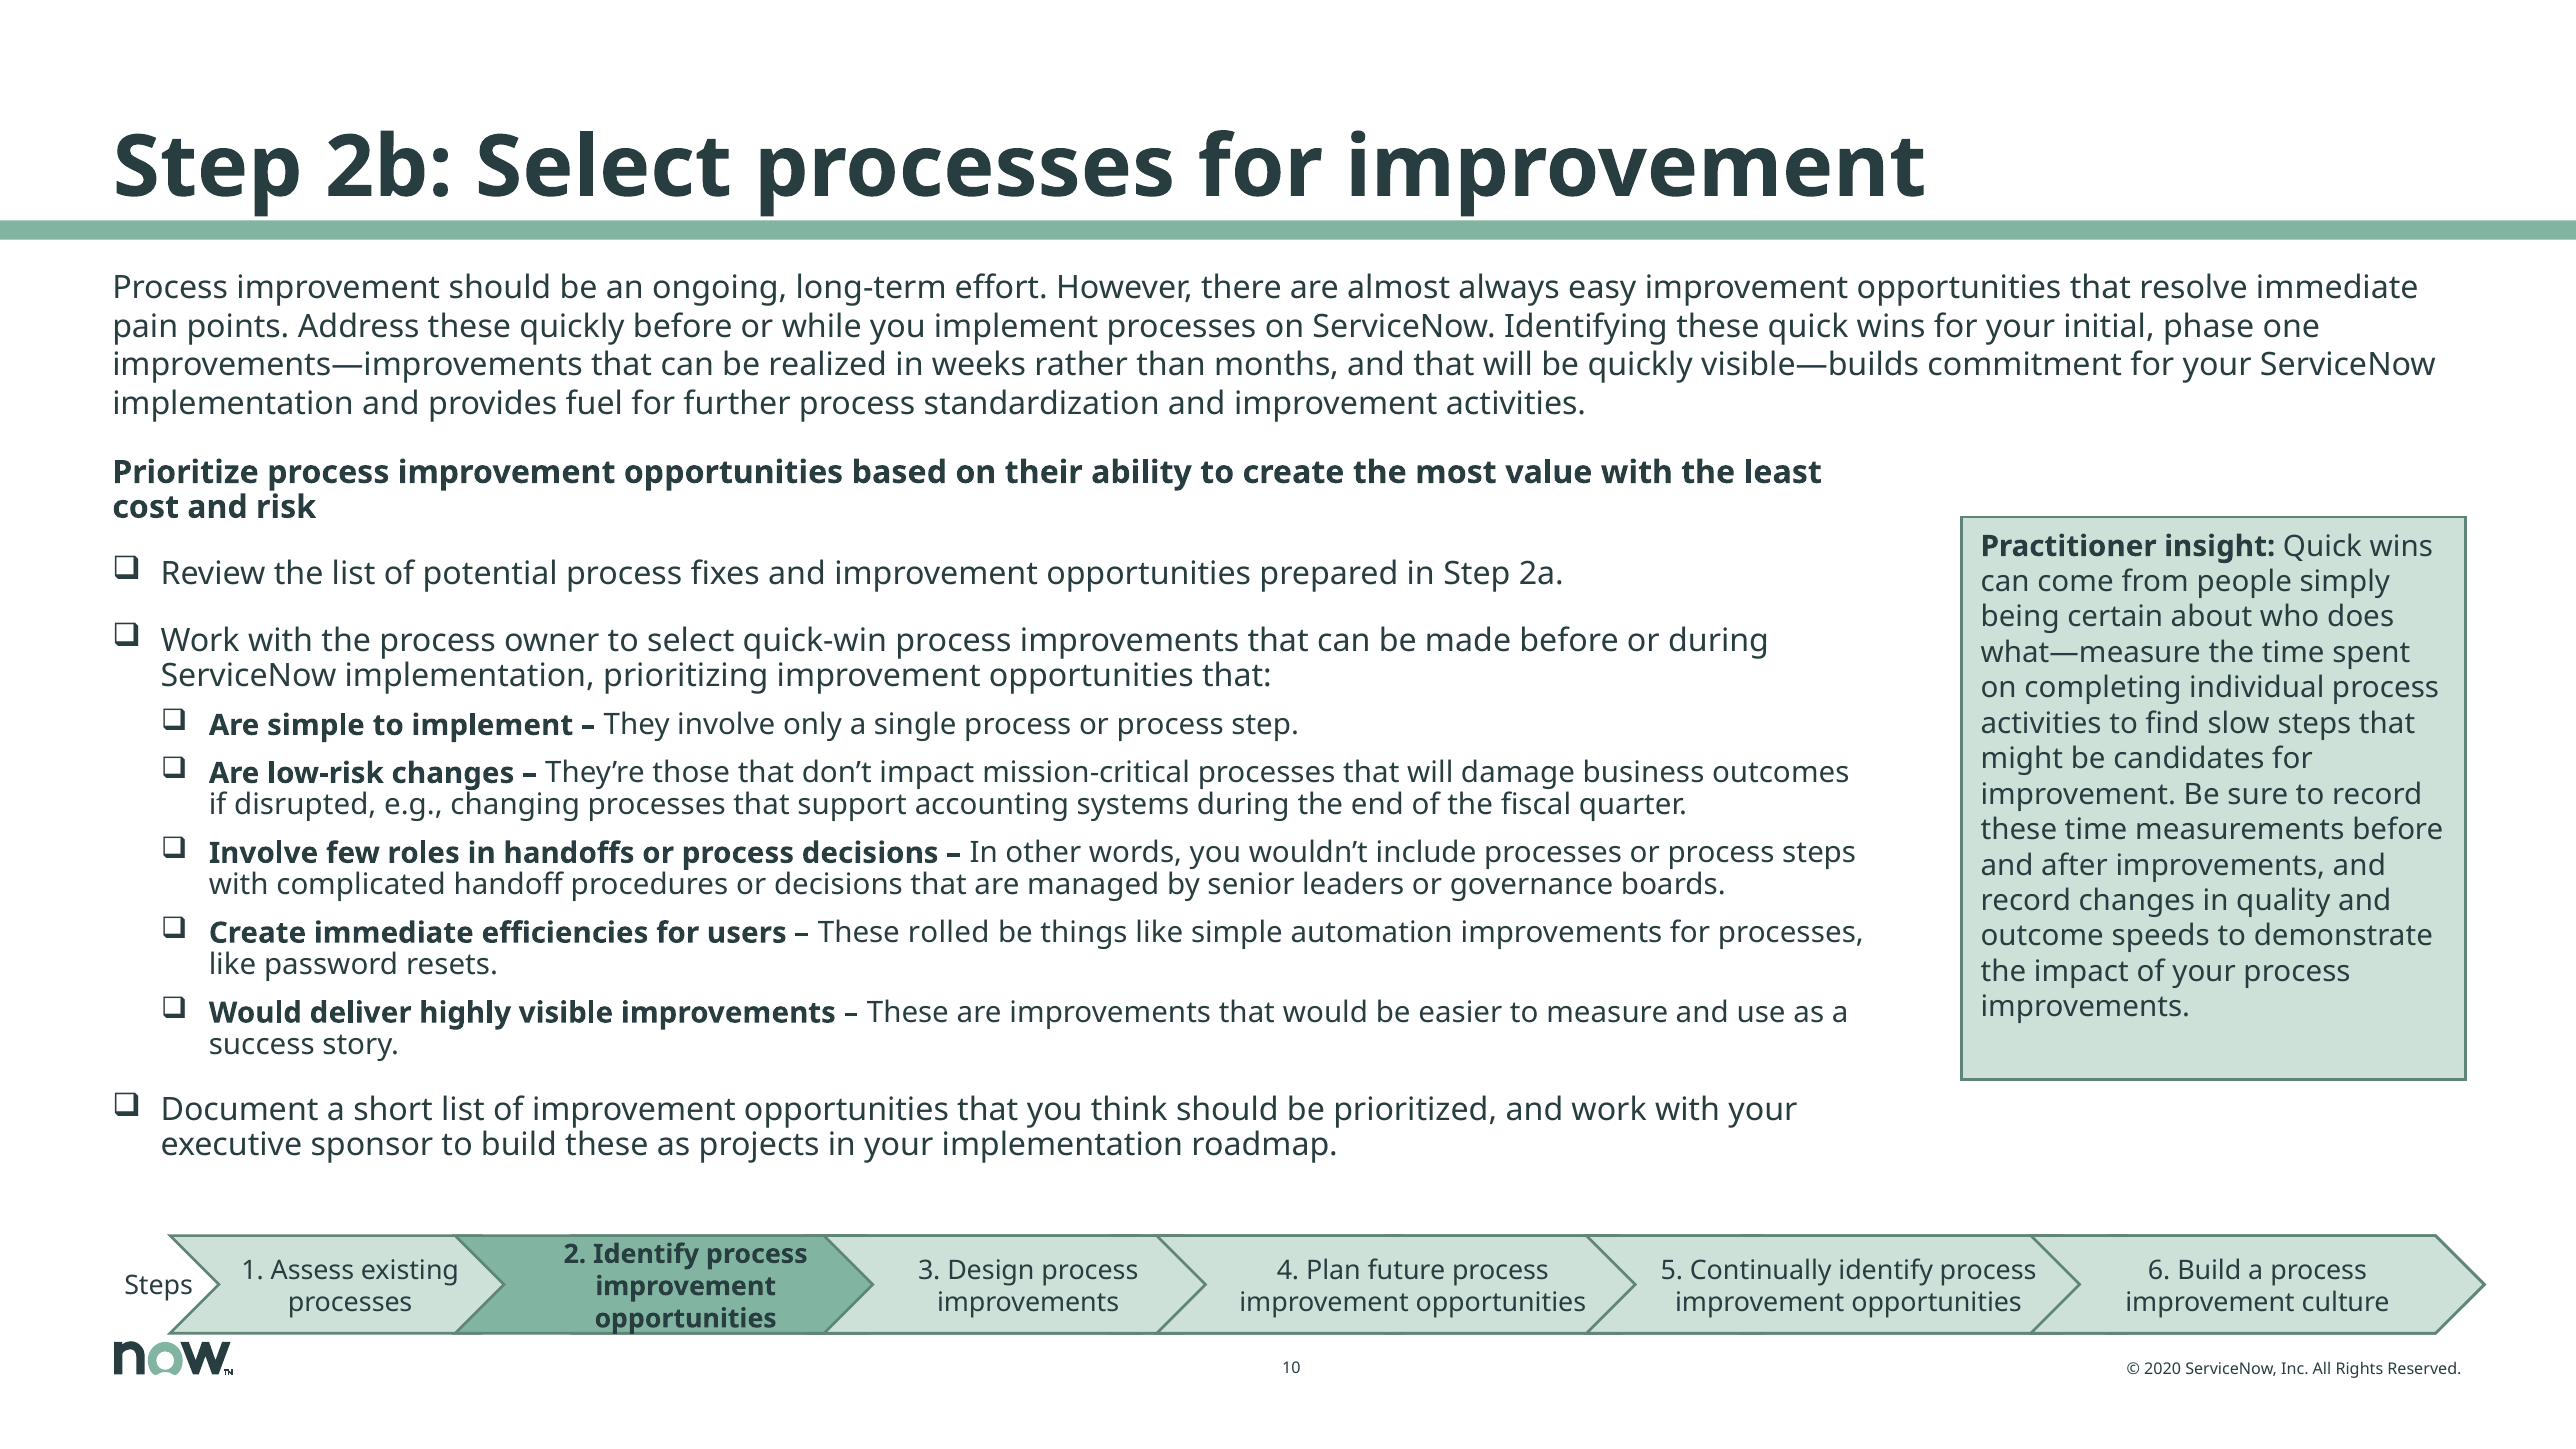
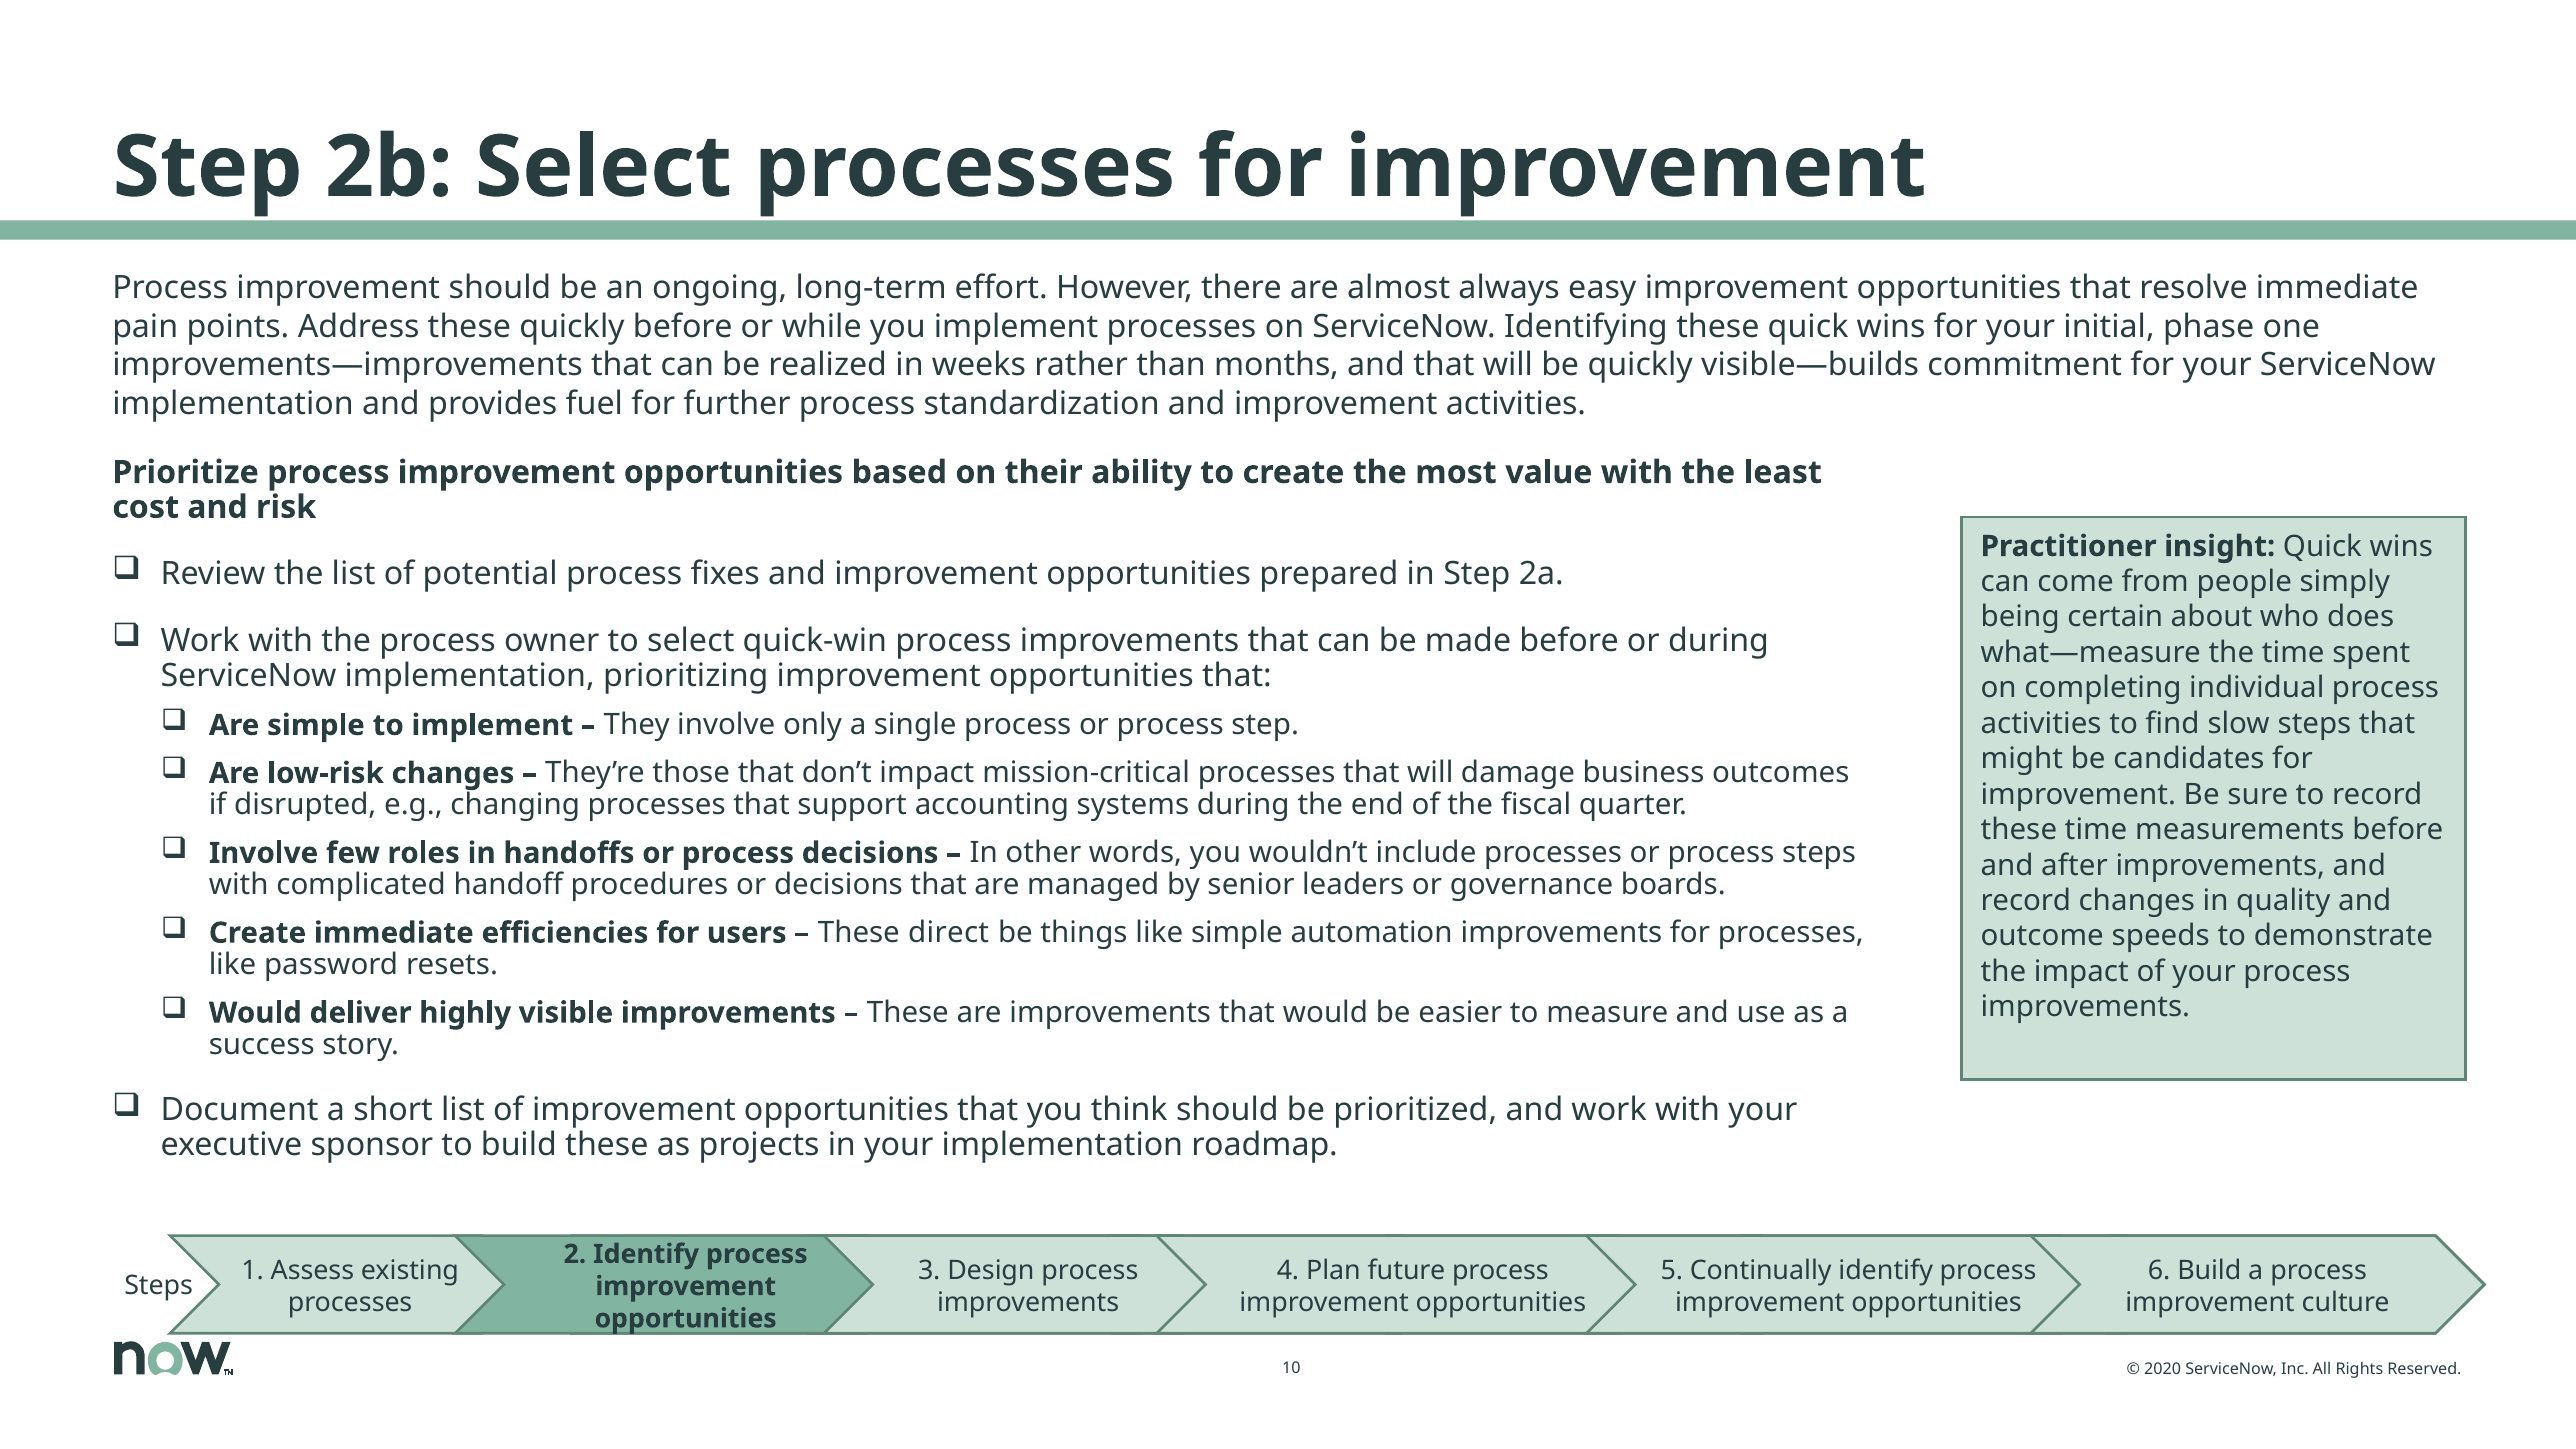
rolled: rolled -> direct (949, 933)
